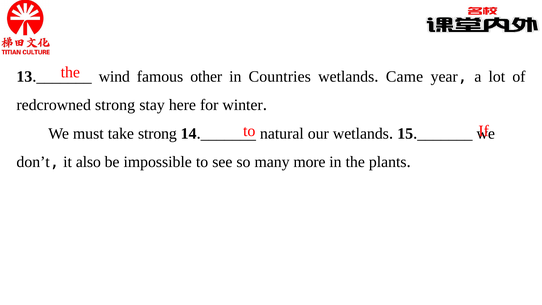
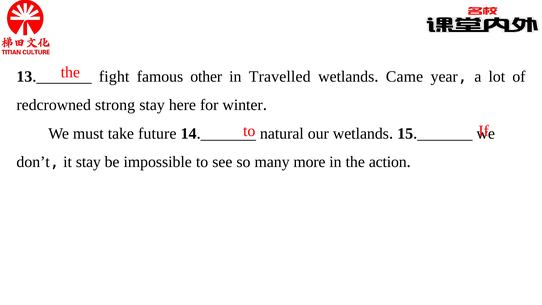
wind: wind -> fight (114, 76)
Countries: Countries -> Travelled (280, 76)
take strong: strong -> future (157, 133)
it also: also -> stay (88, 162)
plants: plants -> action (388, 162)
